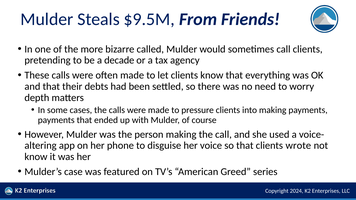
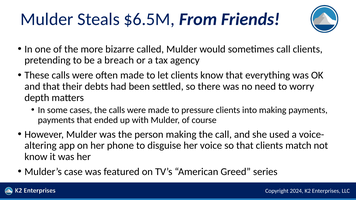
$9.5M: $9.5M -> $6.5M (149, 19)
decade: decade -> breach (119, 60)
wrote: wrote -> match (298, 146)
